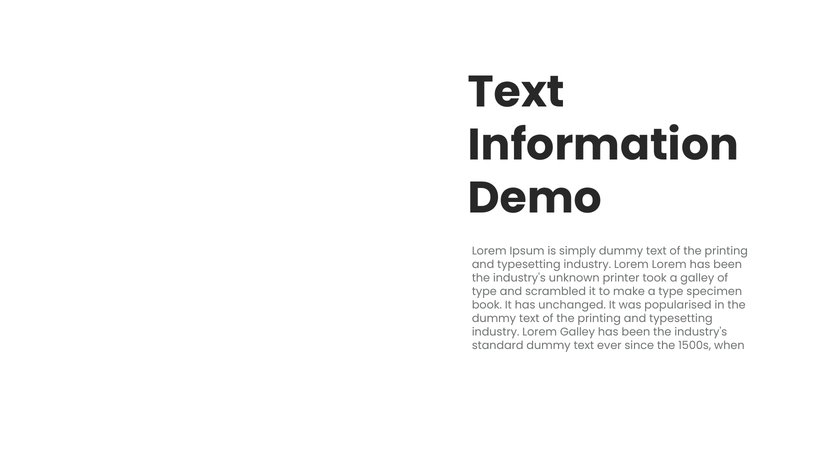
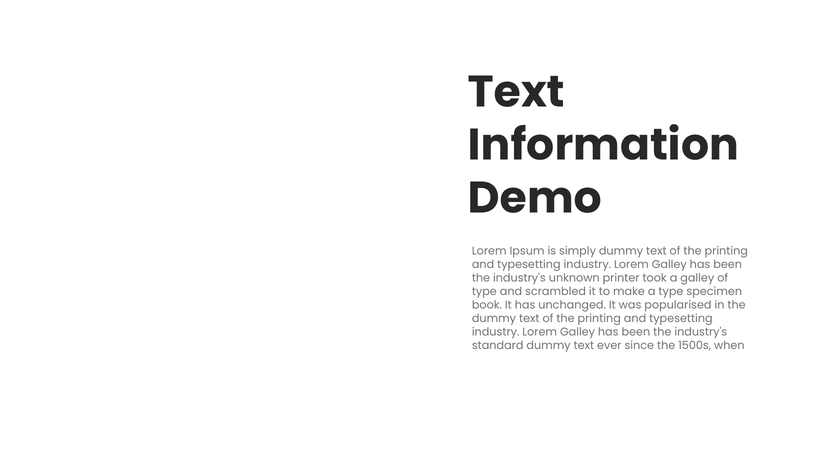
Lorem: Lorem -> Galley (669, 264)
